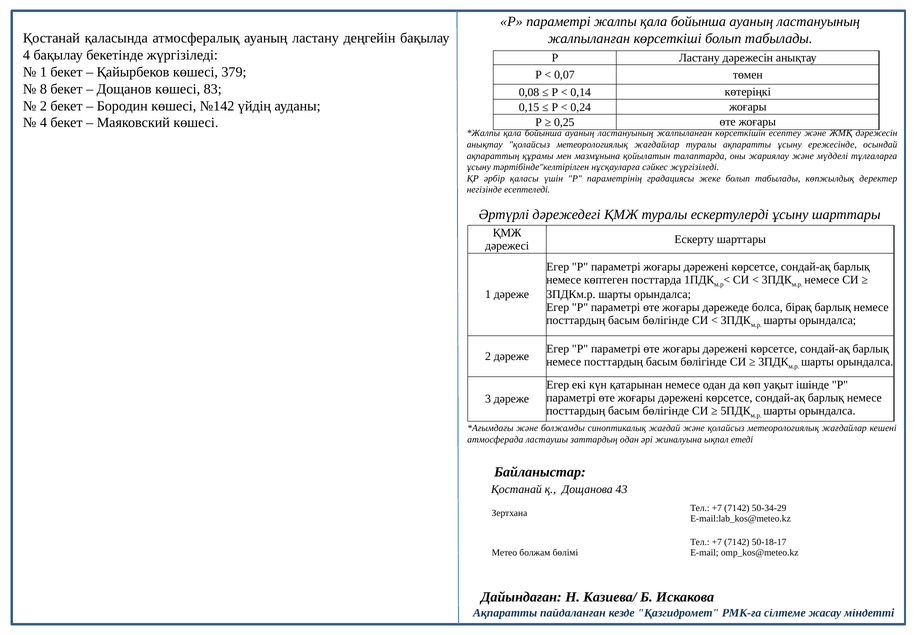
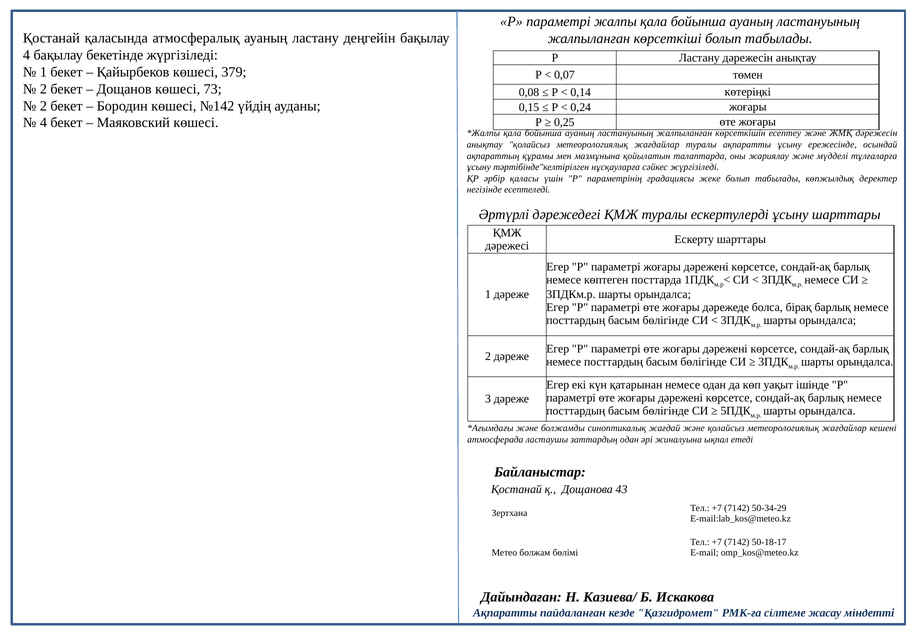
8: 8 -> 2 (43, 89)
83: 83 -> 73 (213, 89)
